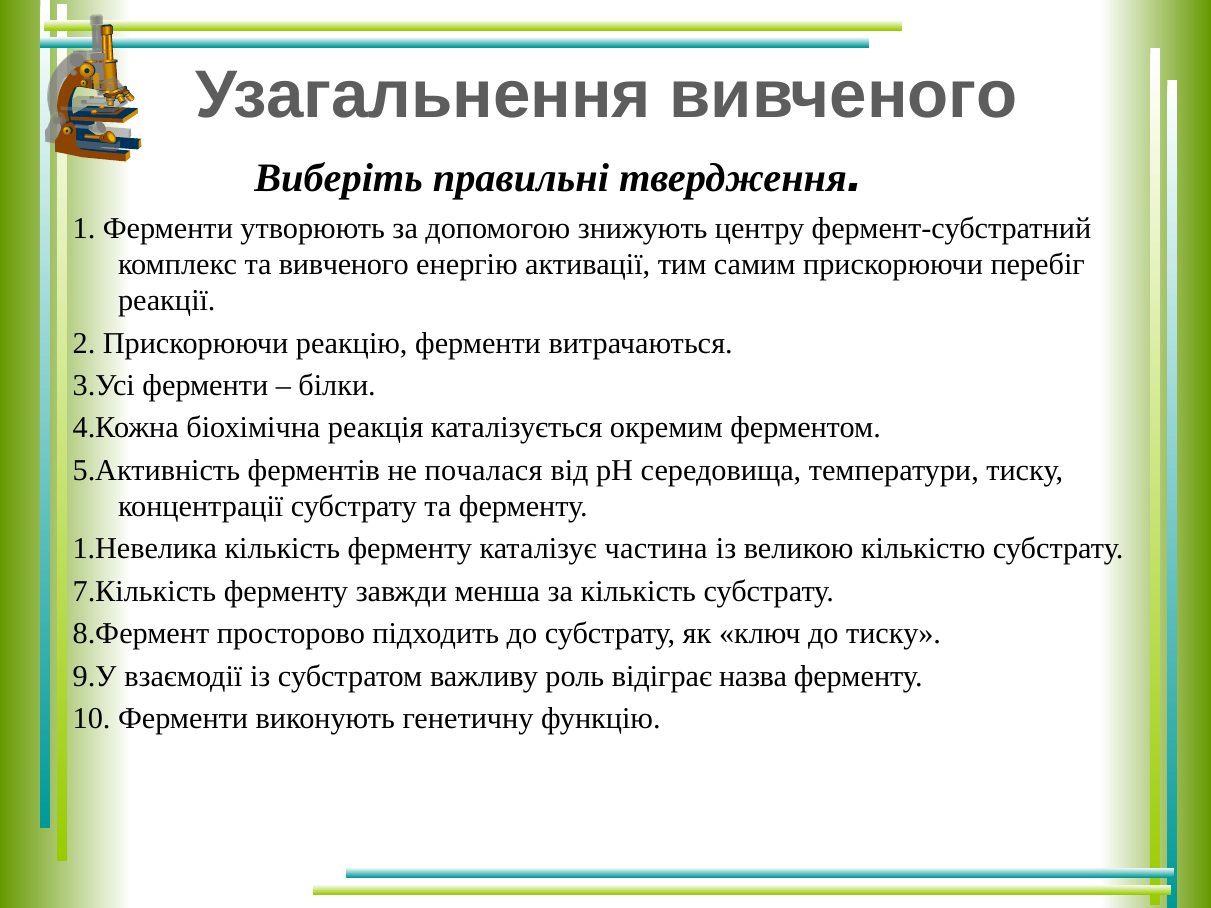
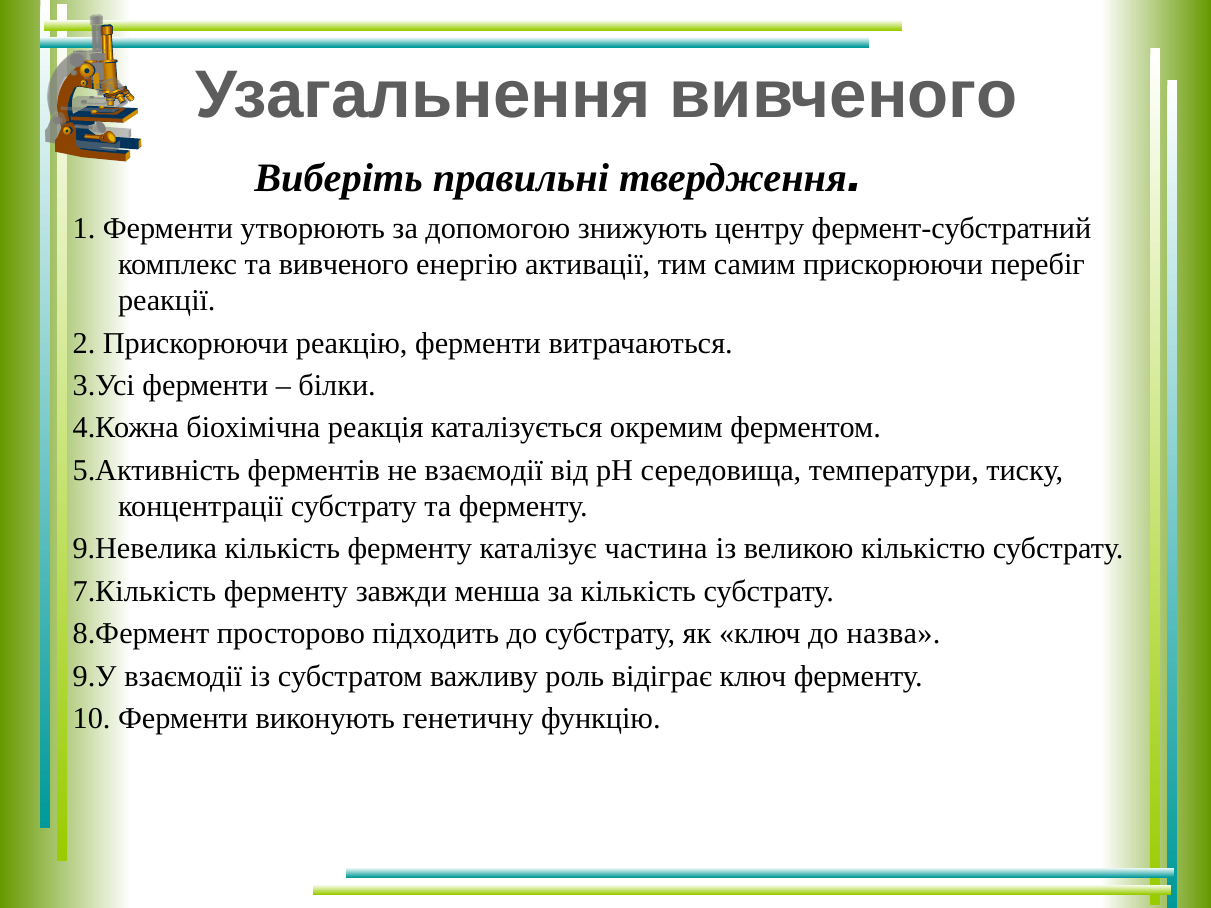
не почалася: почалася -> взаємодії (484, 470)
1.Невелика: 1.Невелика -> 9.Невелика (145, 549)
до тиску: тиску -> назва (893, 634)
відіграє назва: назва -> ключ (753, 676)
